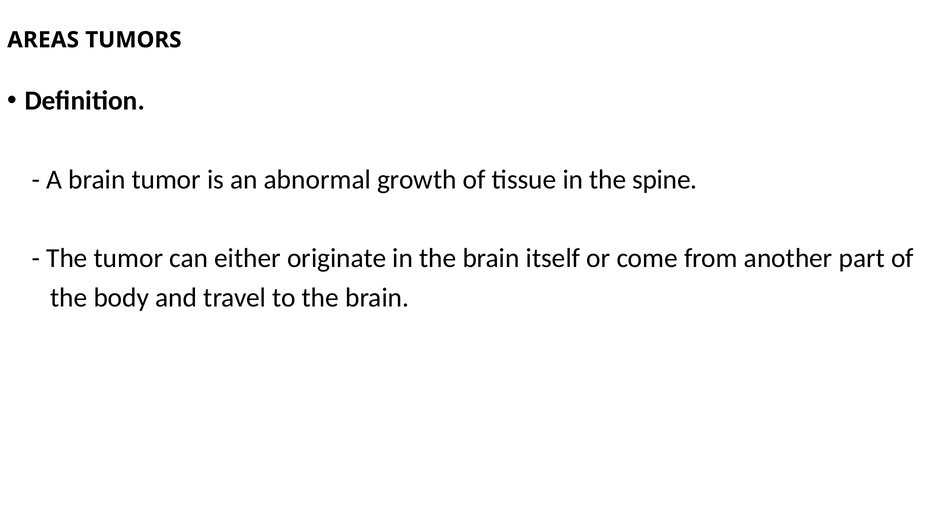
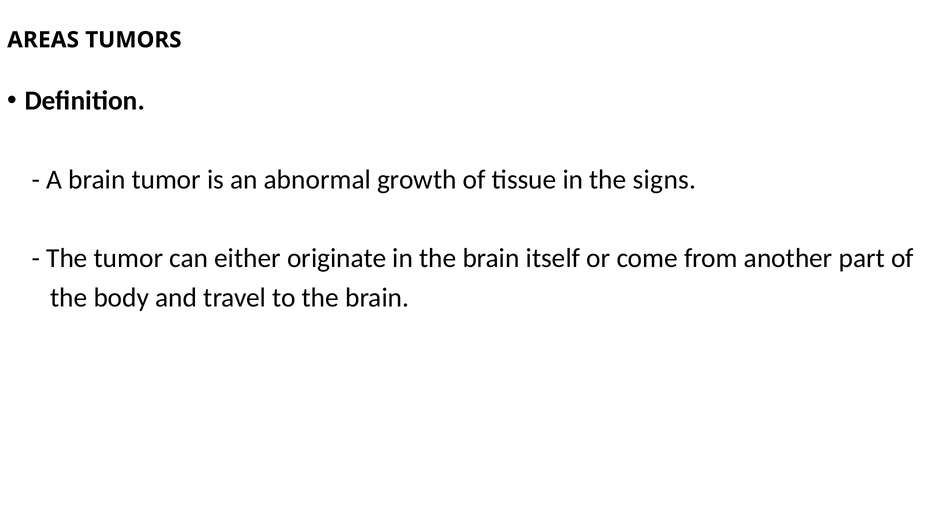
spine: spine -> signs (665, 179)
